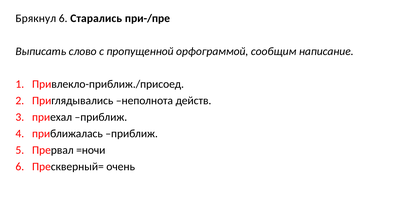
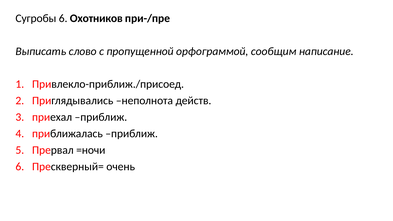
Брякнул: Брякнул -> Сугробы (36, 18)
Старались: Старались -> Охотников (96, 18)
